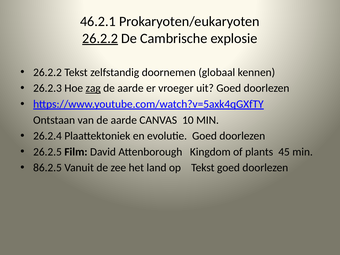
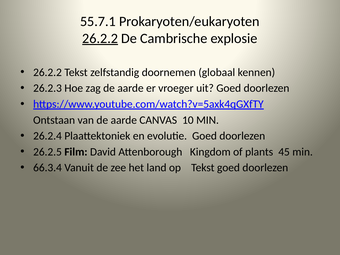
46.2.1: 46.2.1 -> 55.7.1 (98, 21)
zag underline: present -> none (93, 88)
86.2.5: 86.2.5 -> 66.3.4 (47, 168)
